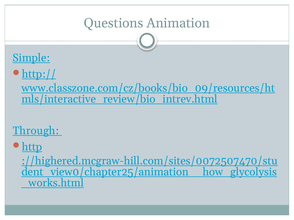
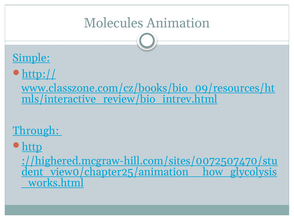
Questions: Questions -> Molecules (114, 23)
